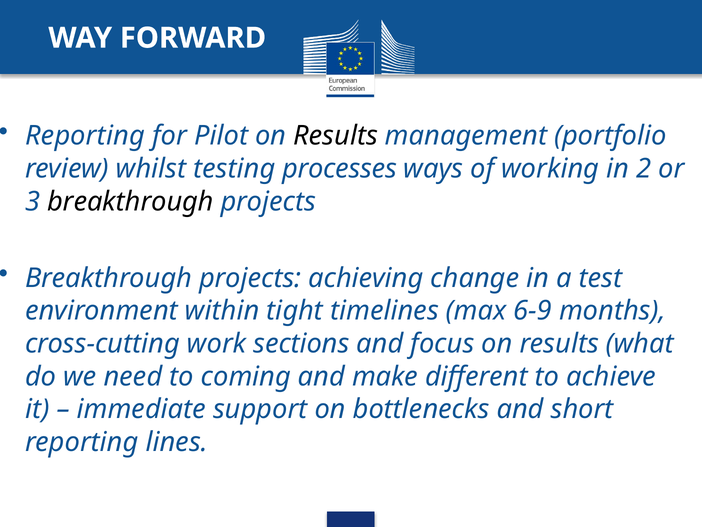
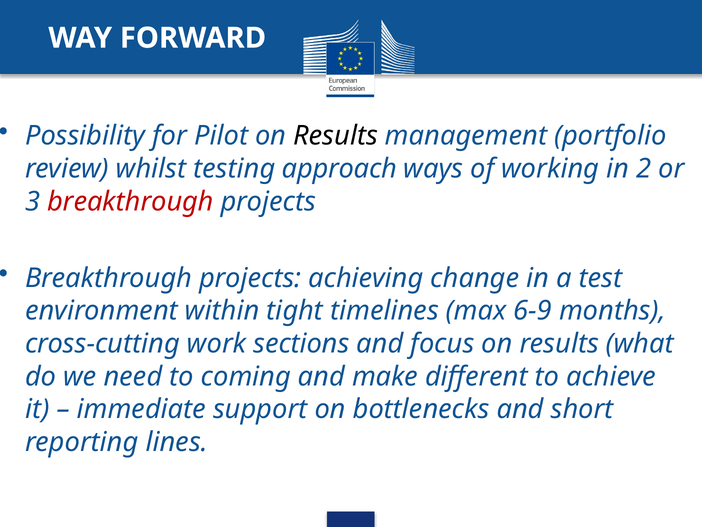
Reporting: Reporting -> Possibility (85, 136)
processes: processes -> approach (340, 169)
breakthrough colour: black -> red (130, 201)
